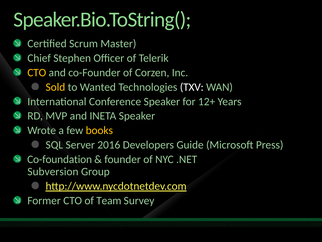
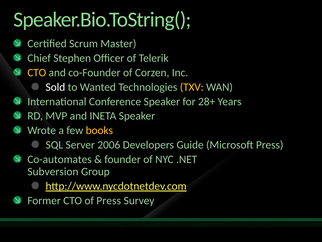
Sold colour: yellow -> white (55, 87)
TXV colour: white -> yellow (192, 87)
12+: 12+ -> 28+ (207, 101)
2016: 2016 -> 2006 (109, 145)
Co-foundation: Co-foundation -> Co-automates (60, 159)
of Team: Team -> Press (109, 200)
